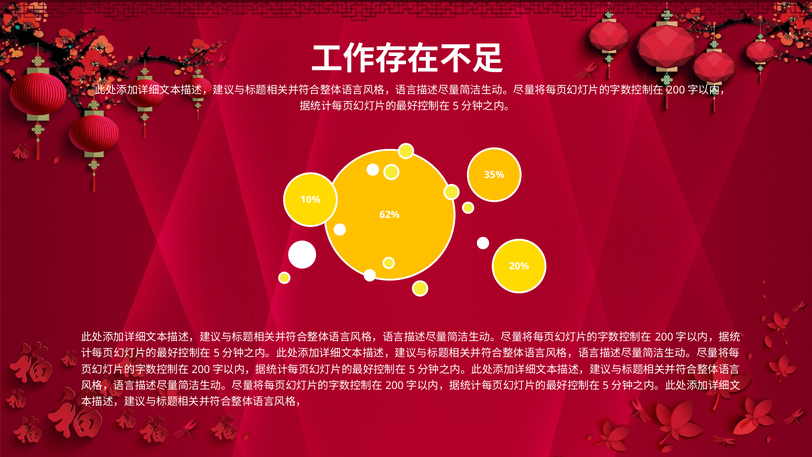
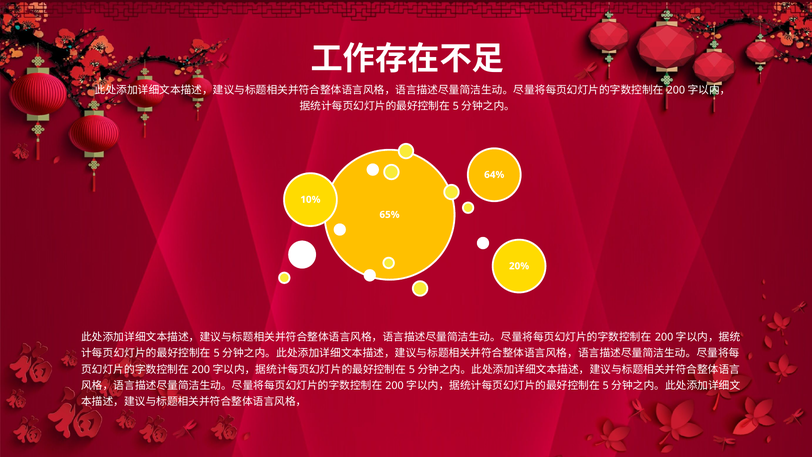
35%: 35% -> 64% (494, 175)
62%: 62% -> 65% (390, 215)
